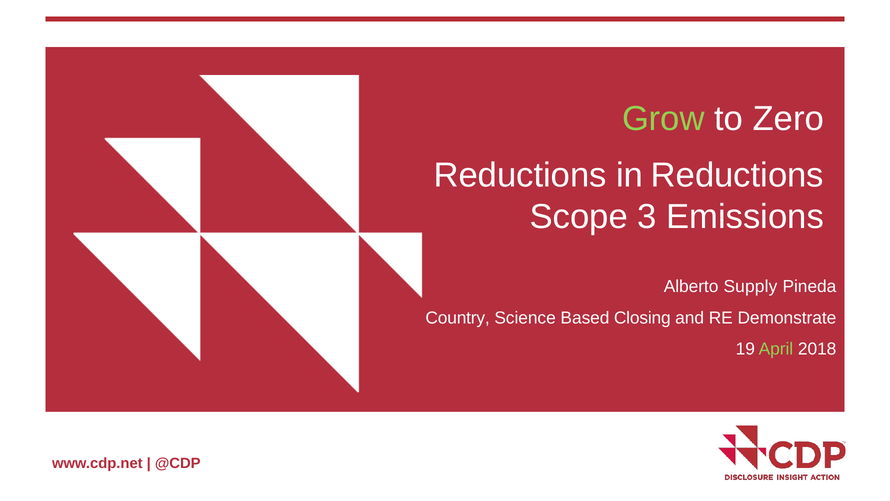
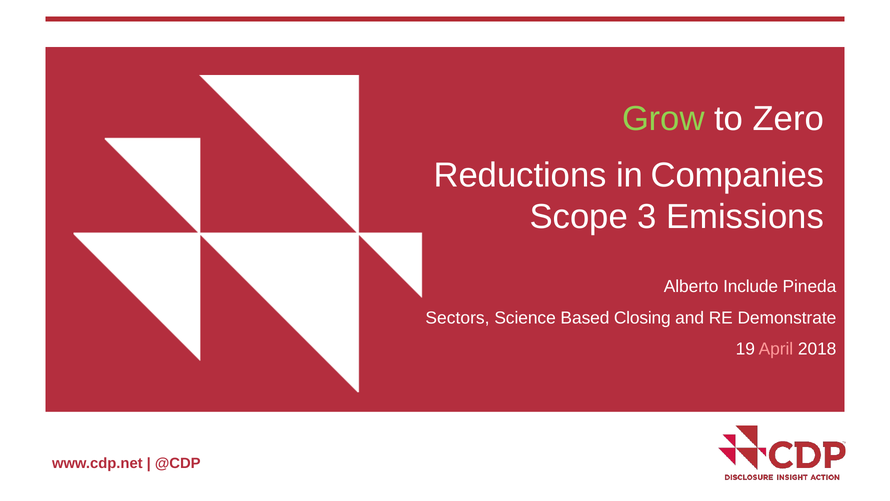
in Reductions: Reductions -> Companies (737, 175)
Supply: Supply -> Include (751, 286)
Country: Country -> Sectors (457, 318)
April colour: light green -> pink (776, 349)
